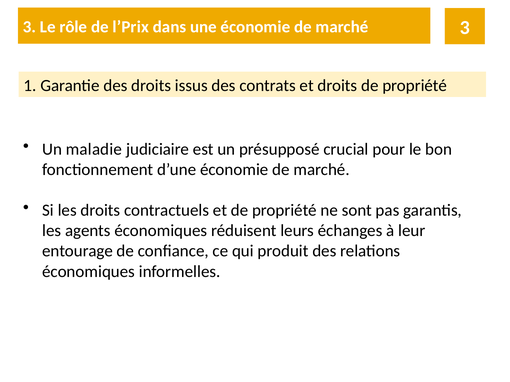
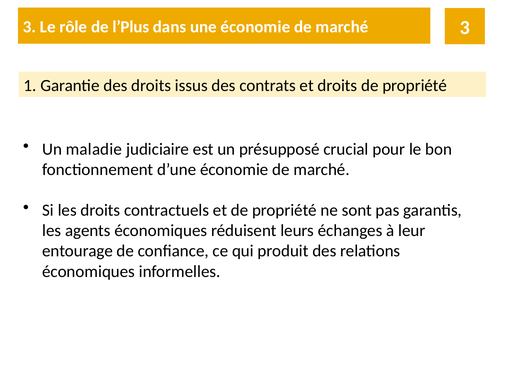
l’Prix: l’Prix -> l’Plus (131, 27)
